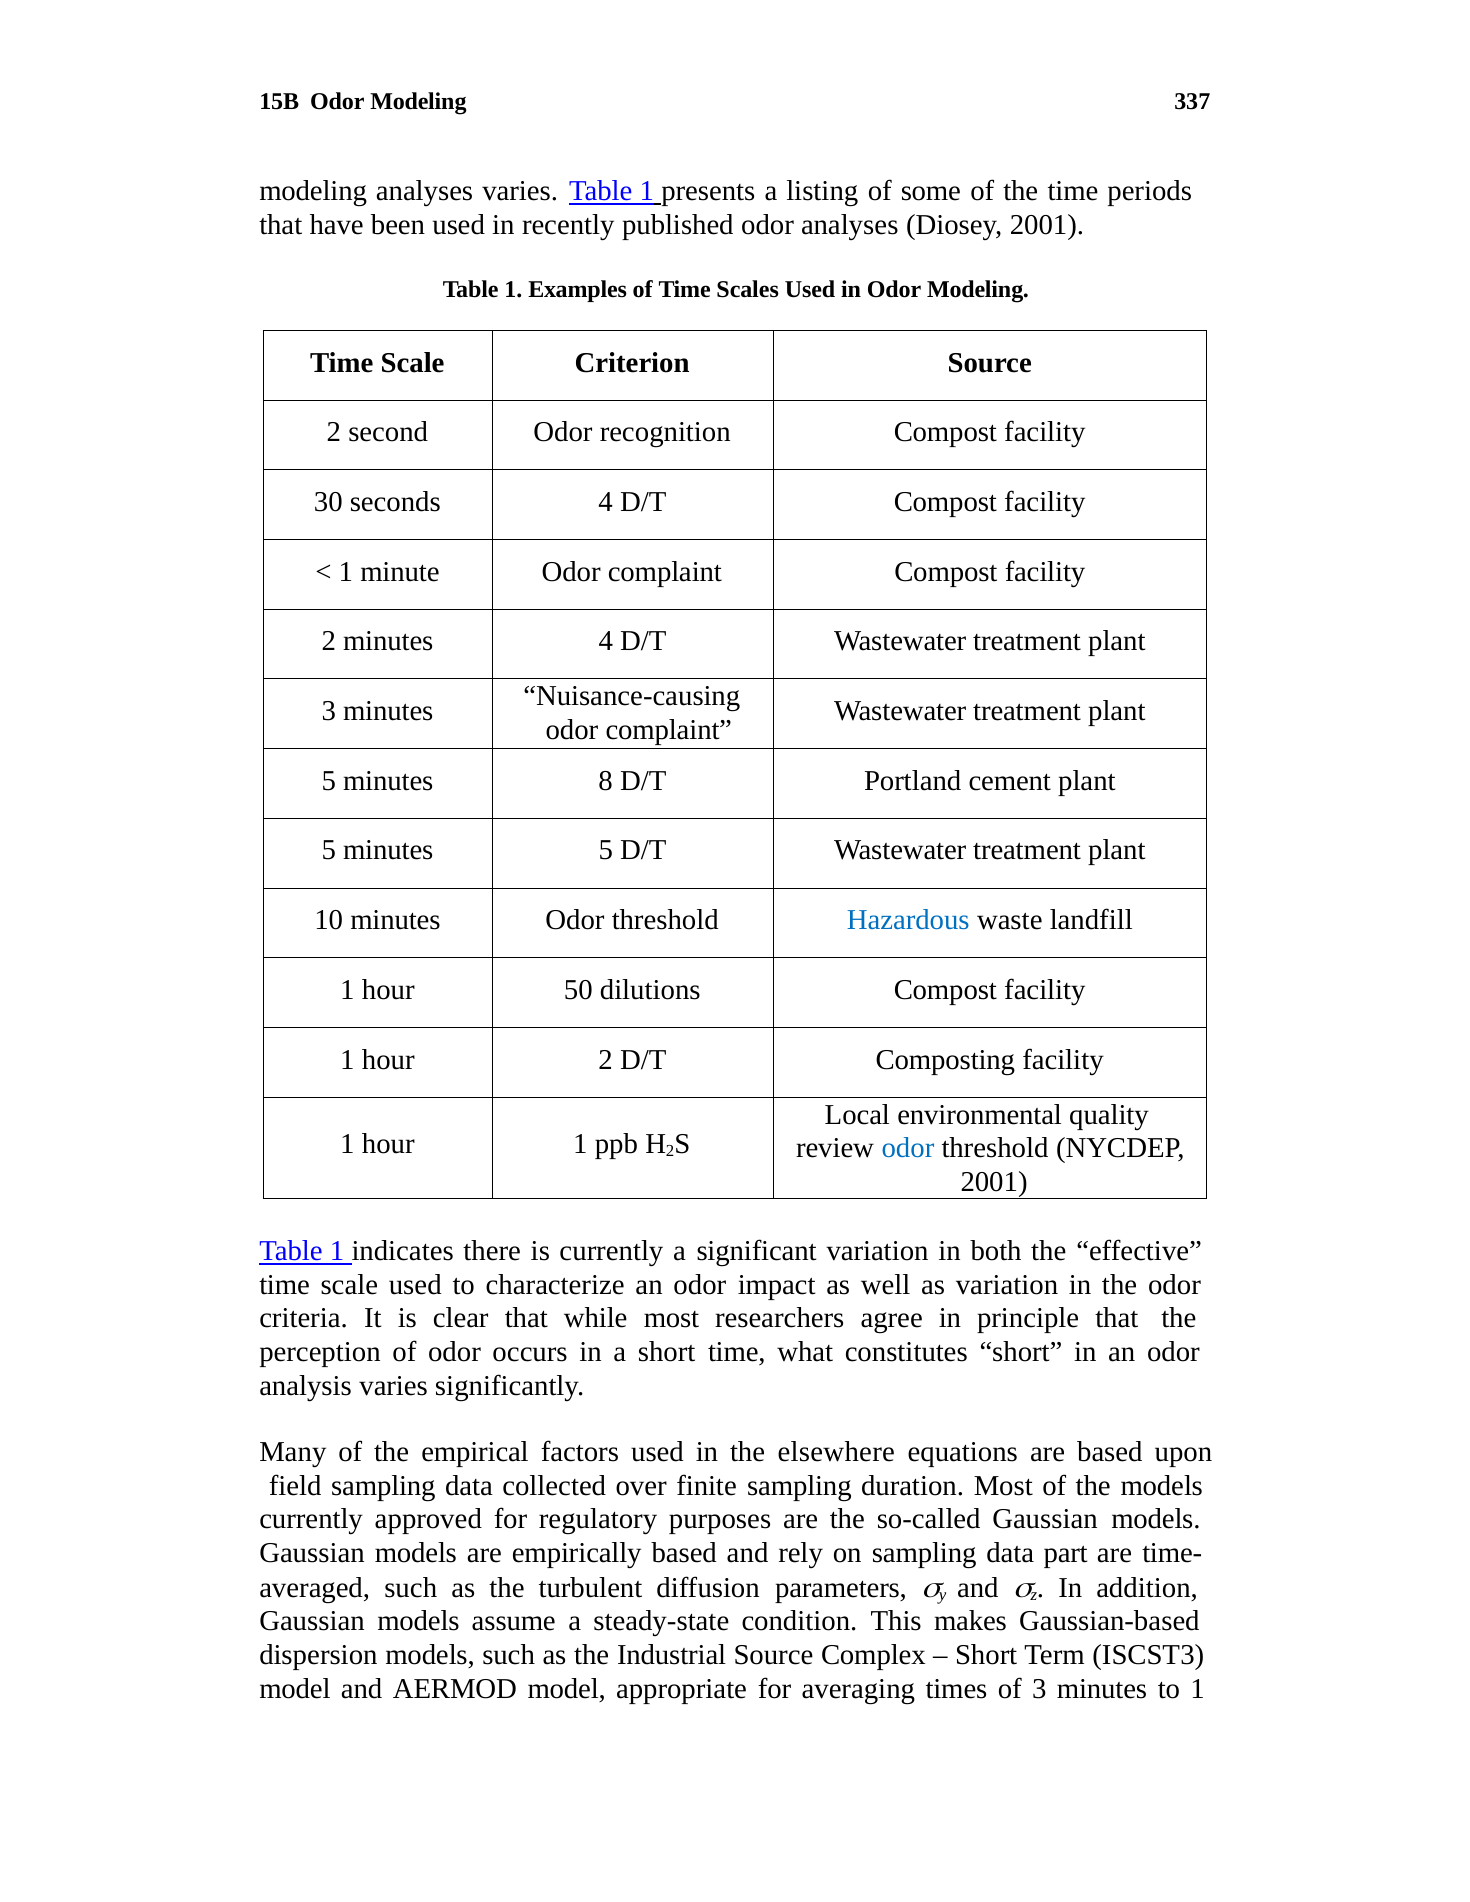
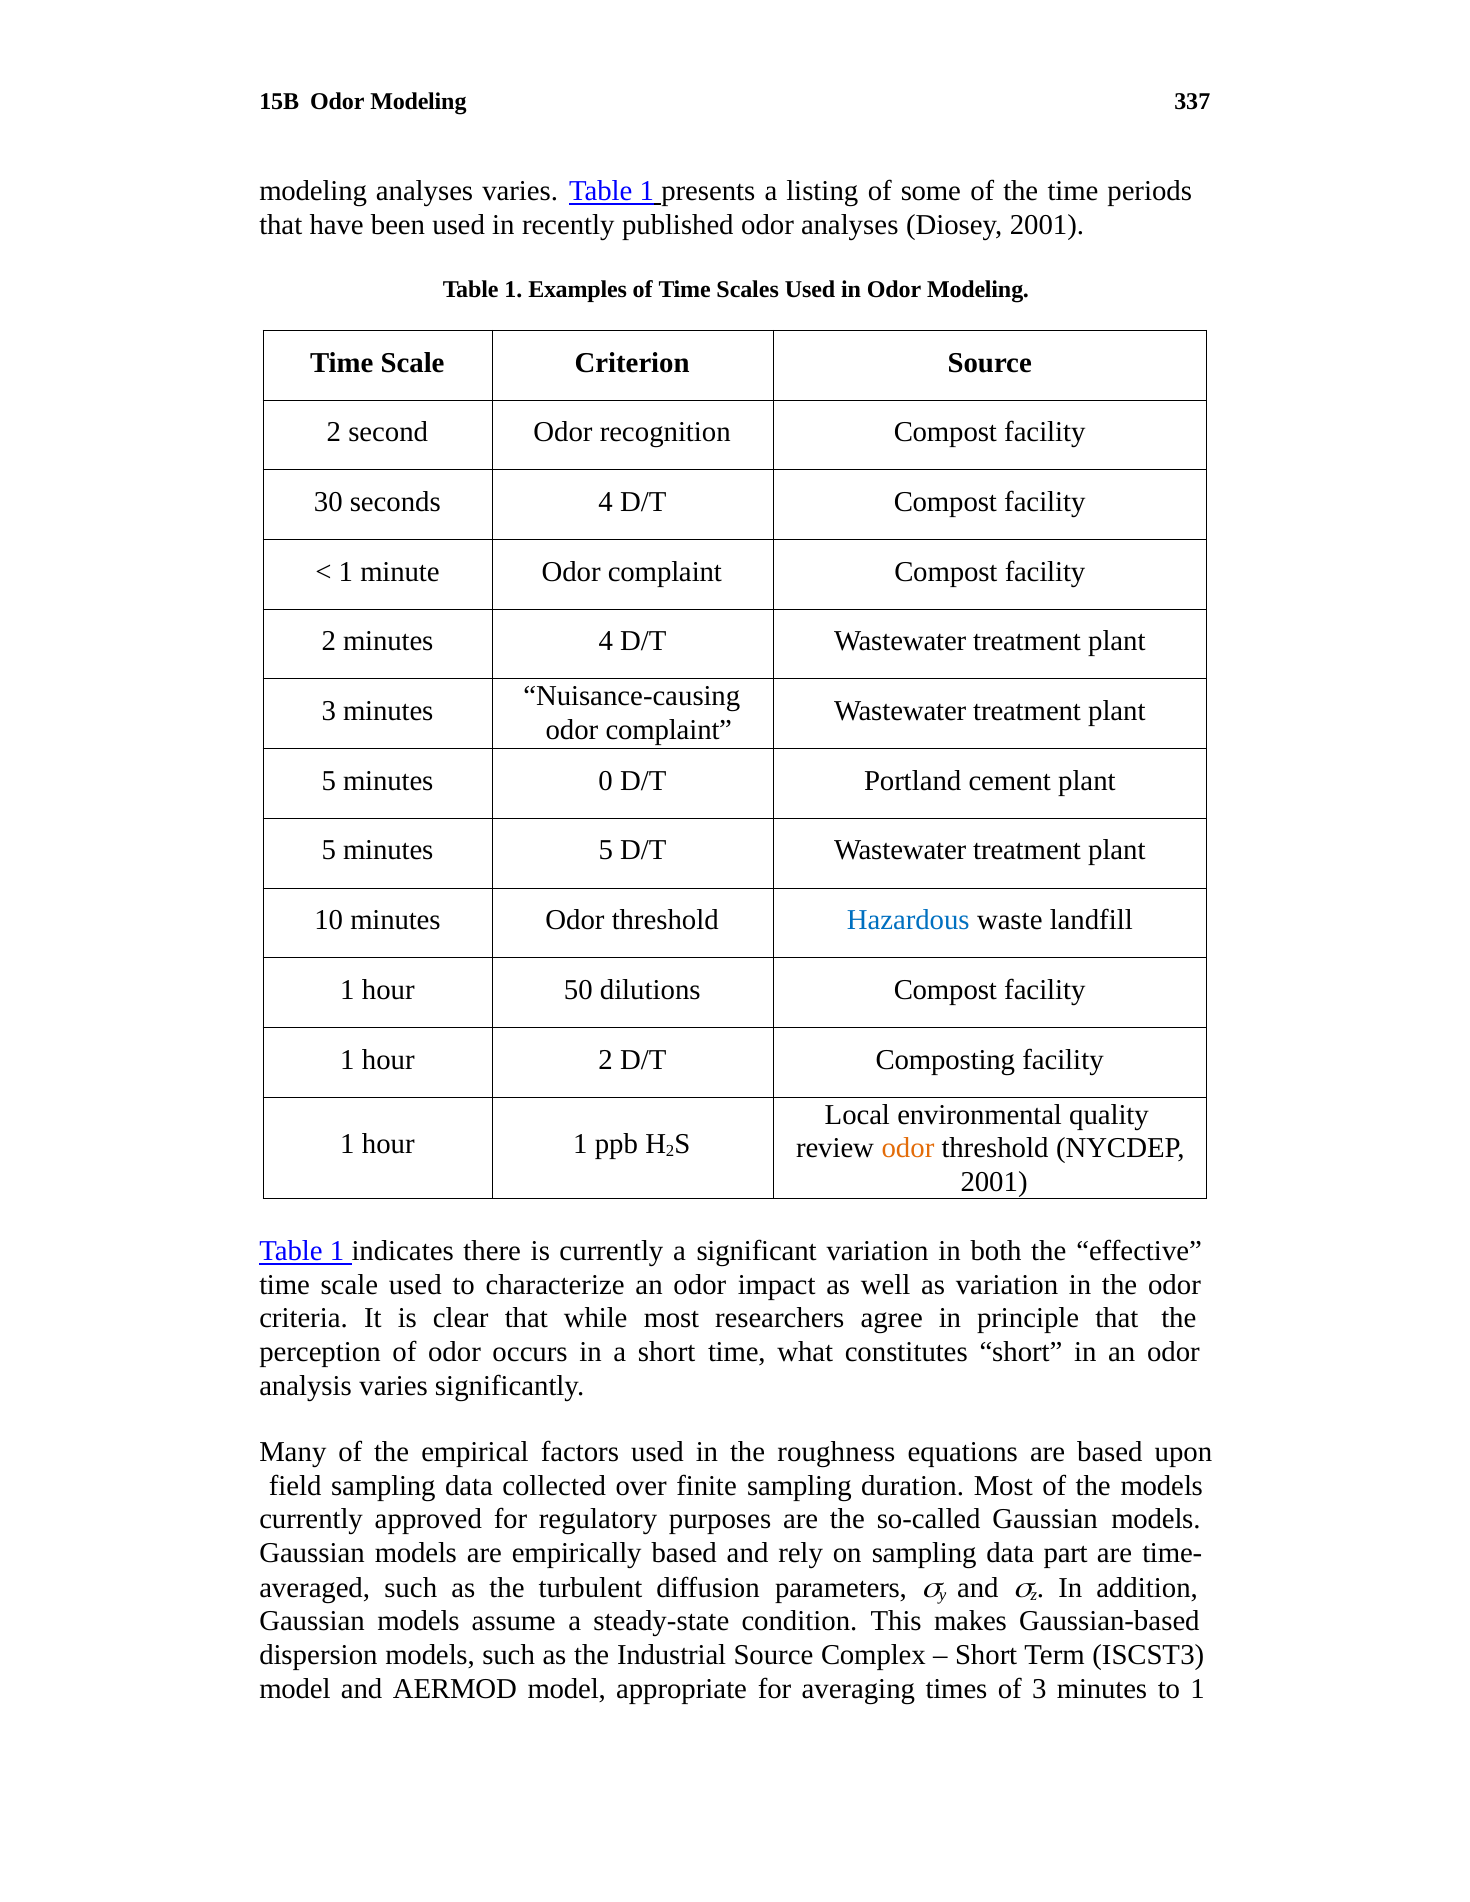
8: 8 -> 0 (606, 781)
odor colour: blue -> orange (908, 1149)
elsewhere: elsewhere -> roughness (836, 1452)
